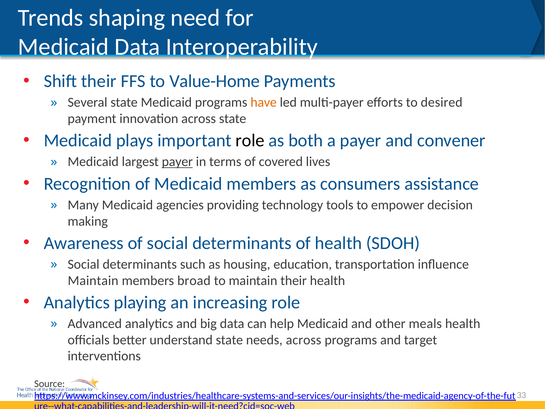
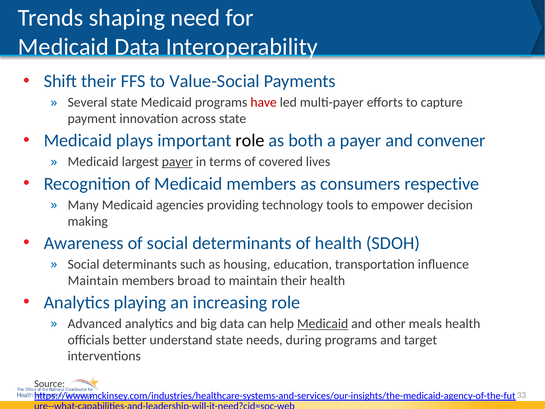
Value-Home: Value-Home -> Value-Social (215, 81)
have colour: orange -> red (264, 102)
desired: desired -> capture (442, 102)
assistance: assistance -> respective (442, 184)
Medicaid underline: none -> present (323, 324)
needs across: across -> during (304, 340)
